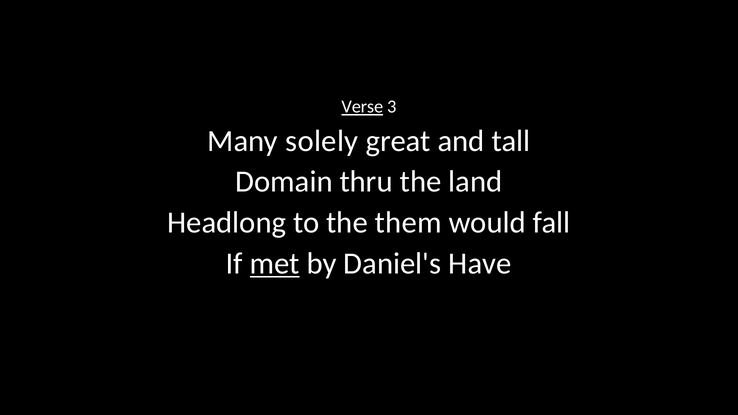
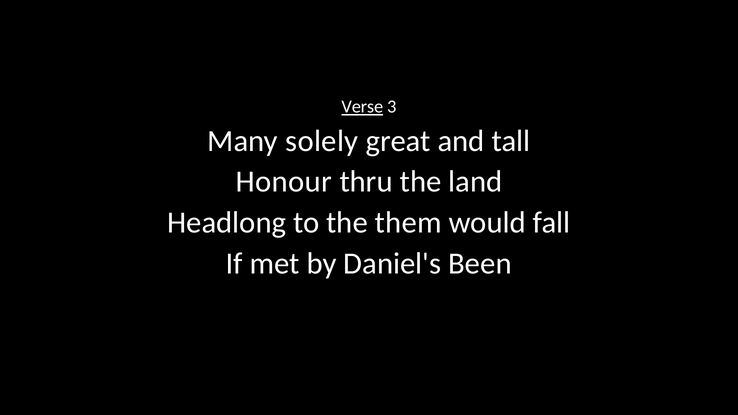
Domain: Domain -> Honour (284, 182)
met underline: present -> none (275, 264)
Have: Have -> Been (480, 264)
